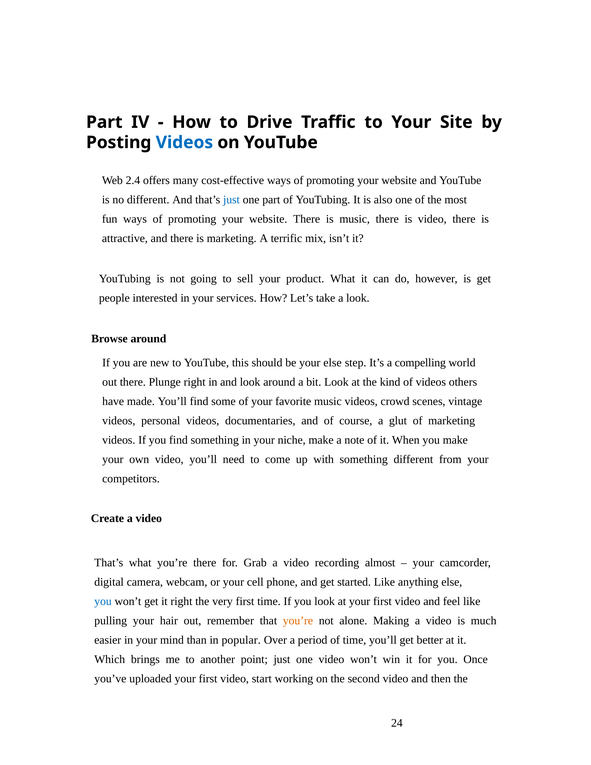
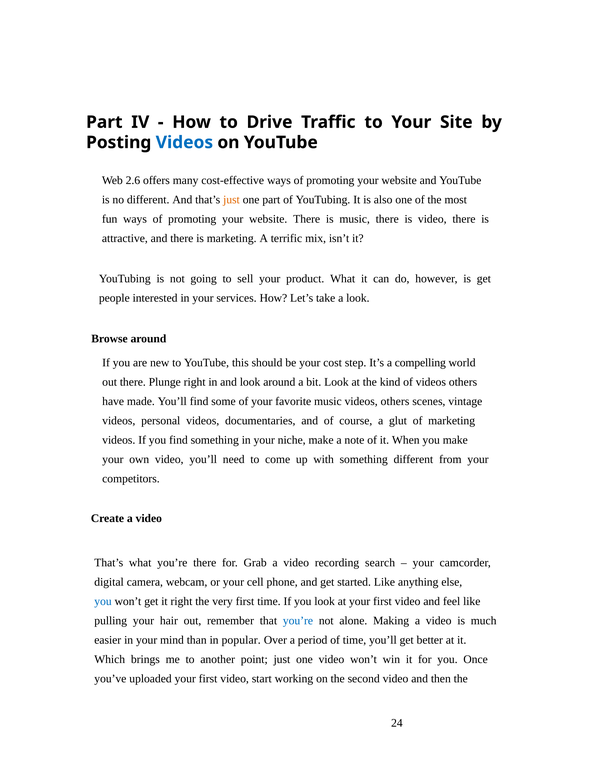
2.4: 2.4 -> 2.6 (133, 180)
just colour: blue -> orange (231, 200)
your else: else -> cost (333, 363)
music videos crowd: crowd -> others (395, 401)
almost: almost -> search (380, 563)
you’re colour: orange -> blue (298, 621)
